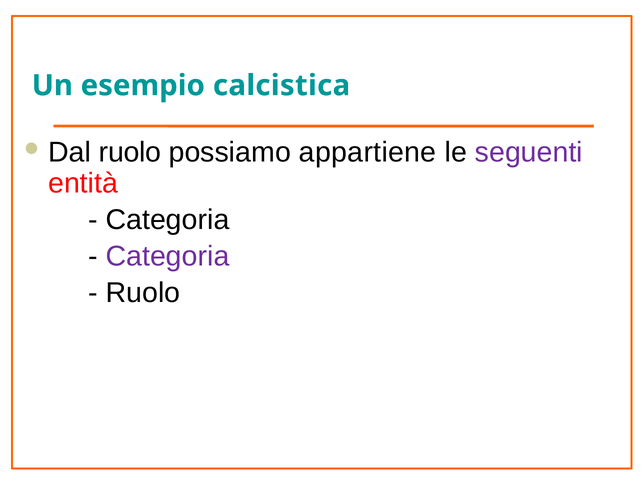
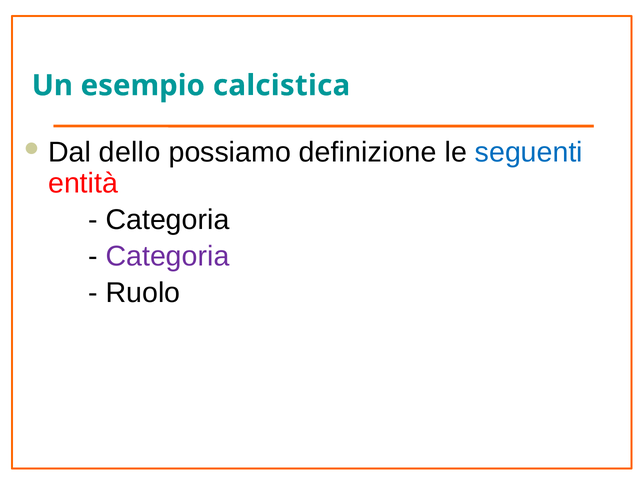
Dal ruolo: ruolo -> dello (130, 152)
appartiene: appartiene -> definizione (368, 152)
seguenti colour: purple -> blue (529, 152)
